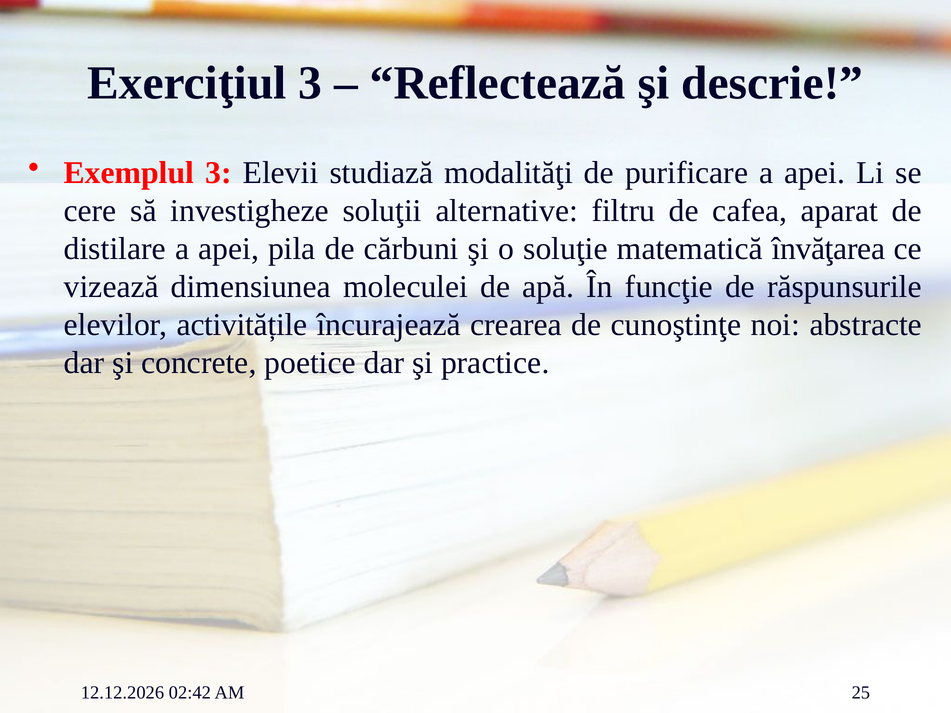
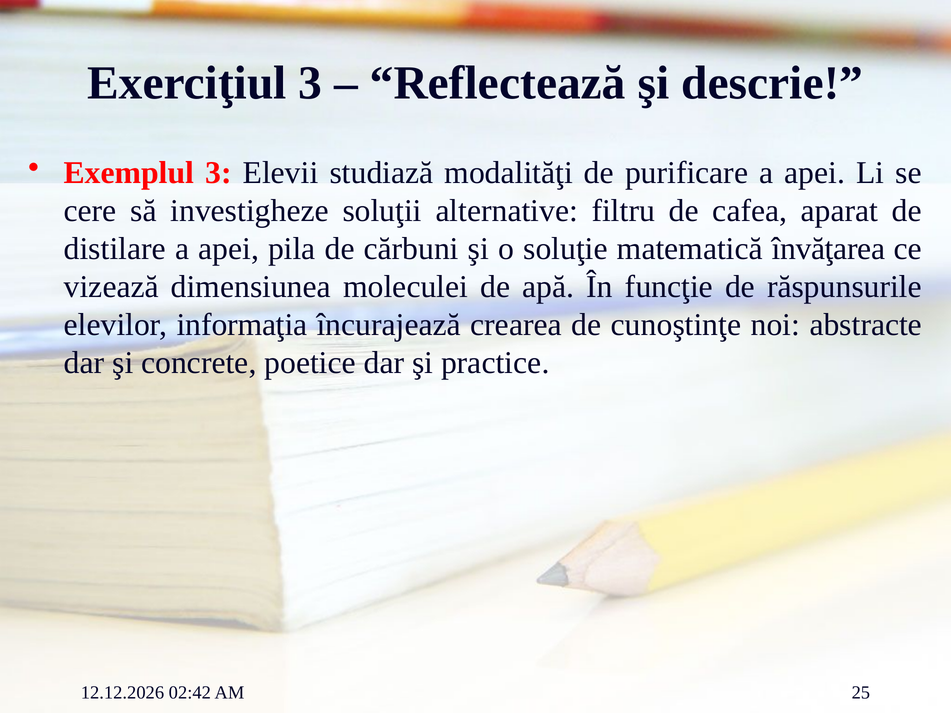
activitățile: activitățile -> informaţia (242, 325)
